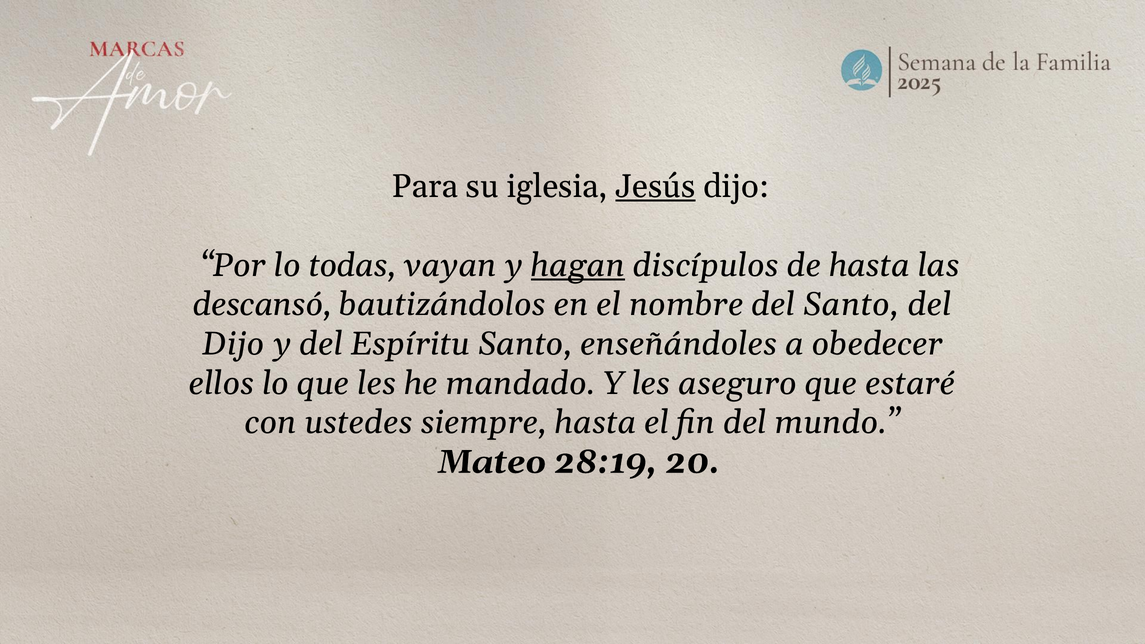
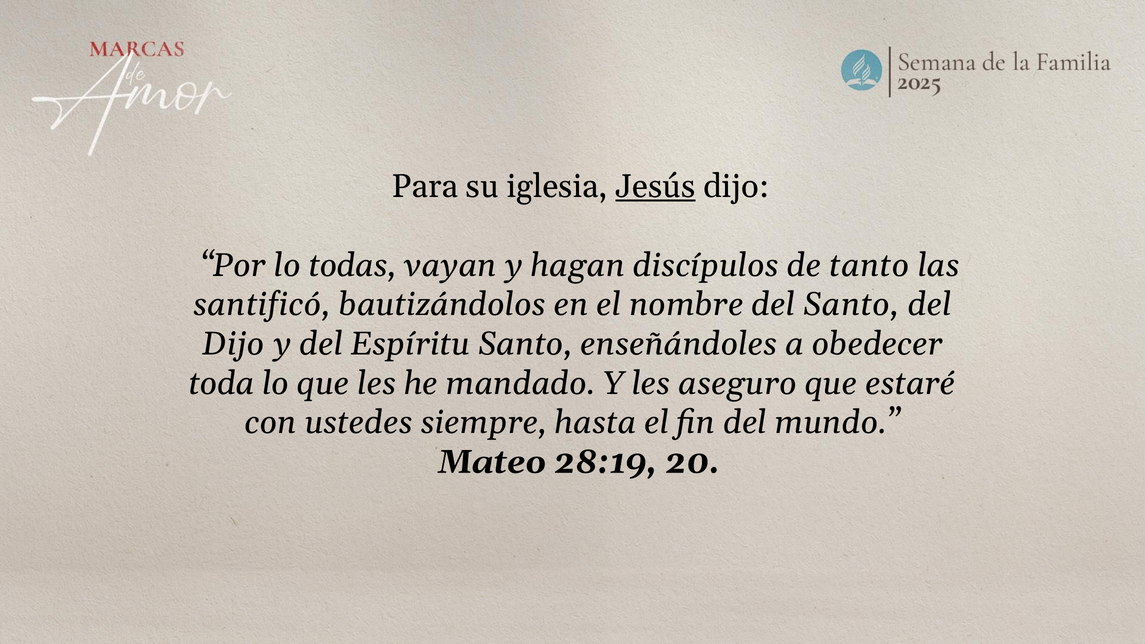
hagan underline: present -> none (578, 265)
de hasta: hasta -> tanto (869, 265)
descansó: descansó -> santificó (262, 305)
ellos: ellos -> toda (222, 383)
